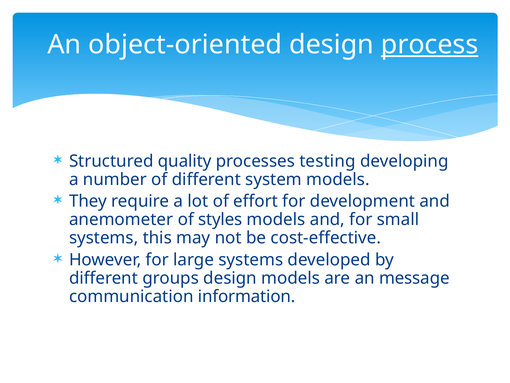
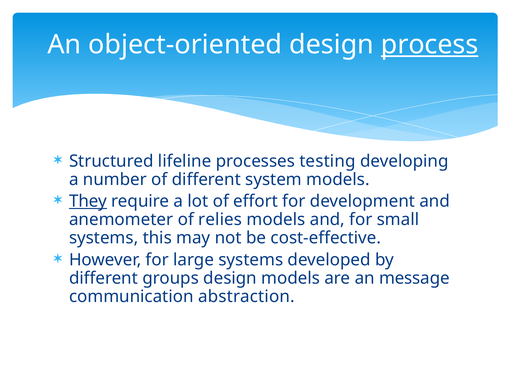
quality: quality -> lifeline (185, 161)
They underline: none -> present (88, 201)
styles: styles -> relies (220, 219)
information: information -> abstraction (246, 296)
